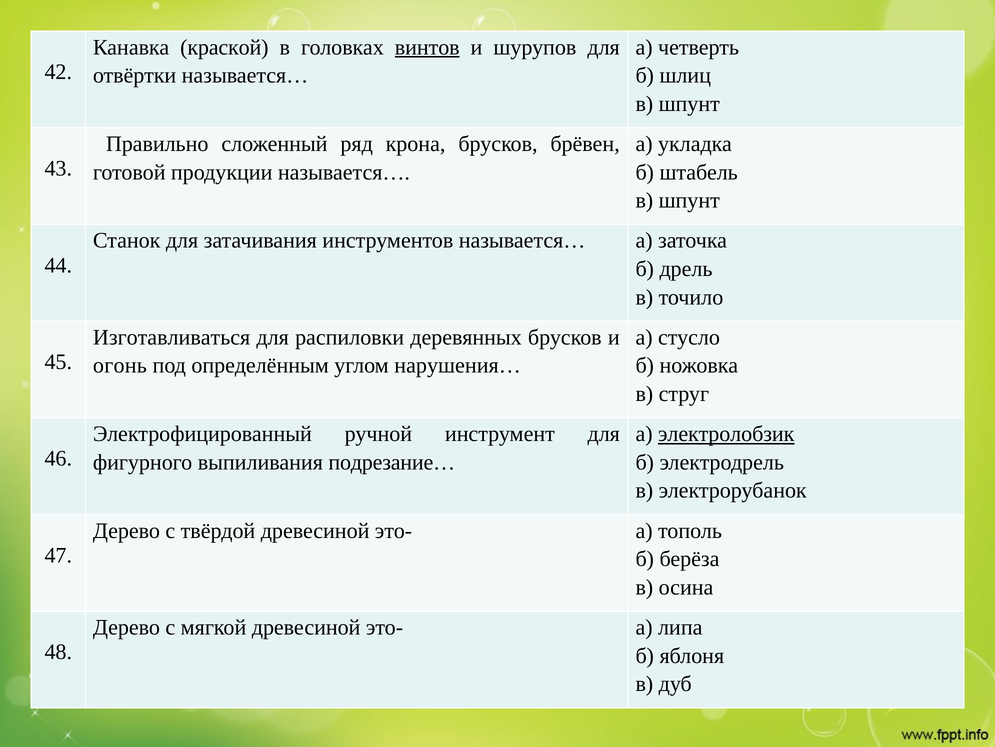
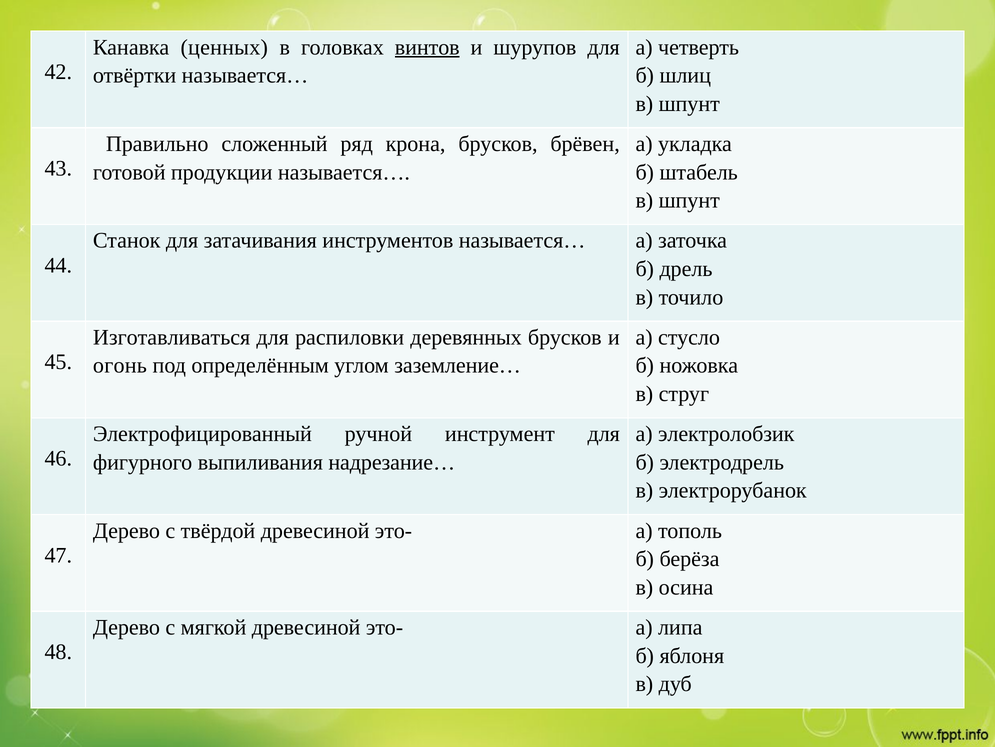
краской: краской -> ценных (224, 47)
нарушения…: нарушения… -> заземление… (458, 365)
электролобзик underline: present -> none (726, 434)
подрезание…: подрезание… -> надрезание… (392, 462)
